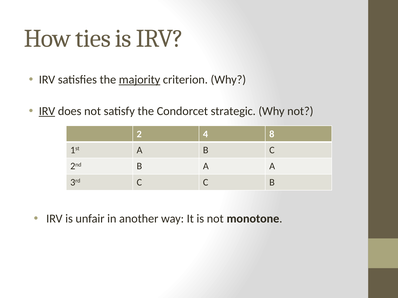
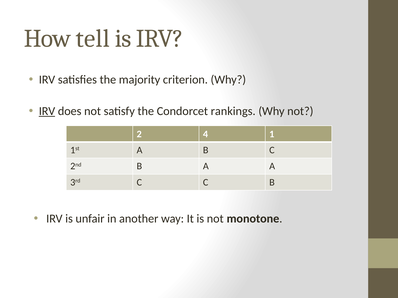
ties: ties -> tell (93, 39)
majority underline: present -> none (140, 80)
strategic: strategic -> rankings (233, 111)
8: 8 -> 1 (272, 134)
